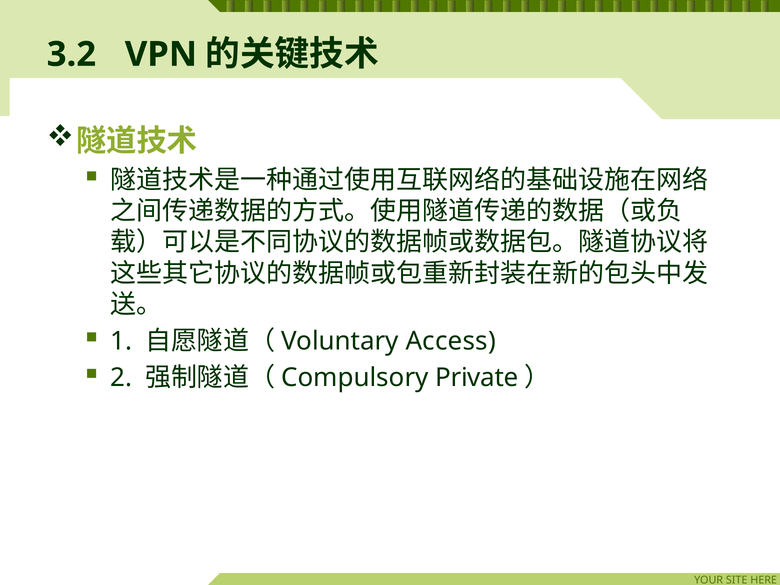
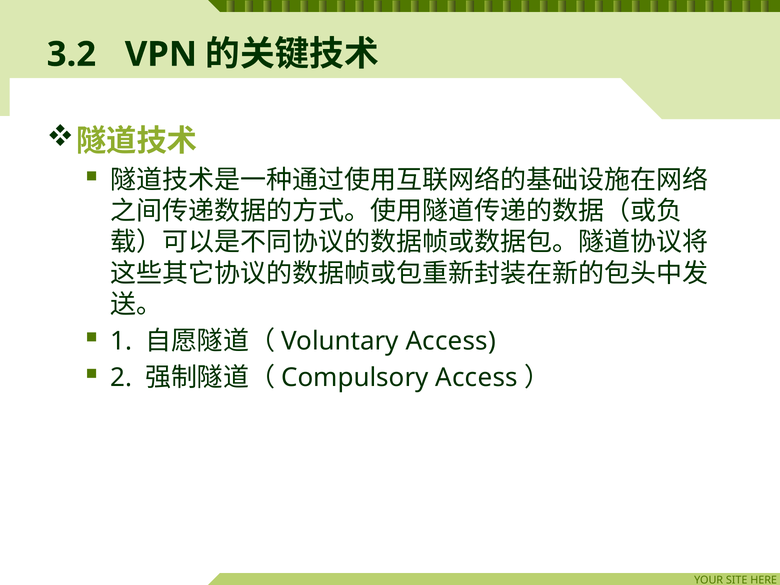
Private: Private -> Access (477, 378)
